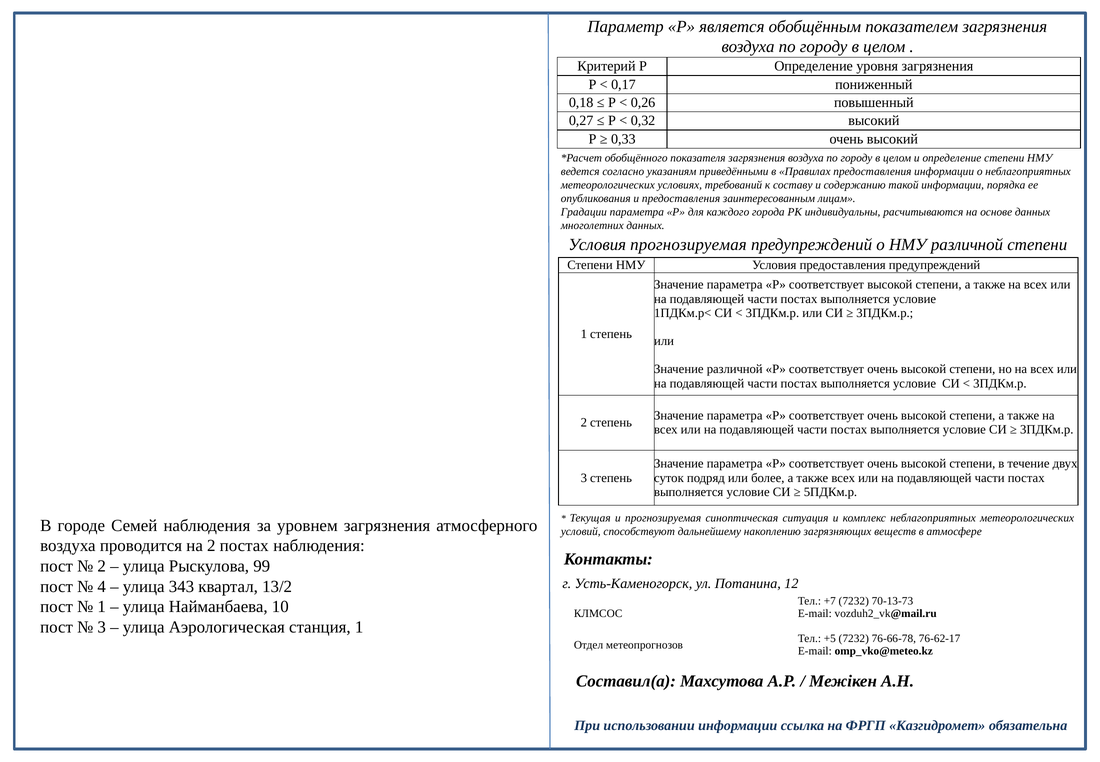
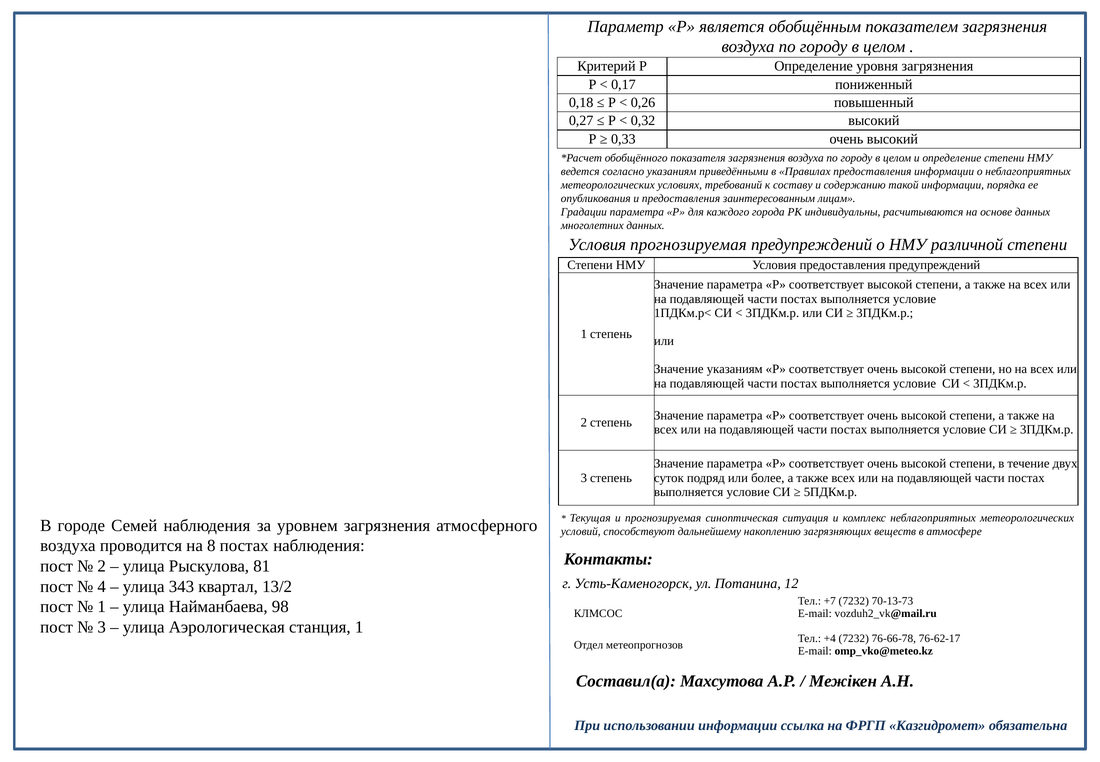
Значение различной: различной -> указаниям (735, 369)
на 2: 2 -> 8 (211, 545)
99: 99 -> 81 (262, 566)
10: 10 -> 98 (280, 606)
+5: +5 -> +4 (830, 638)
